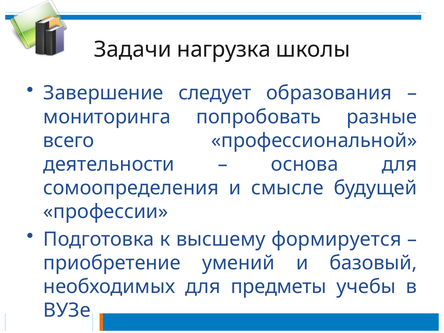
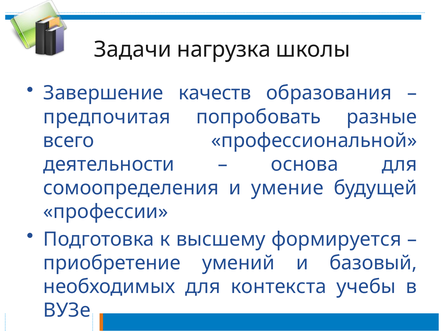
следует: следует -> качеств (215, 93)
мониторинга: мониторинга -> предпочитая (107, 117)
смысле: смысле -> умение (287, 188)
предметы: предметы -> контекста (279, 287)
